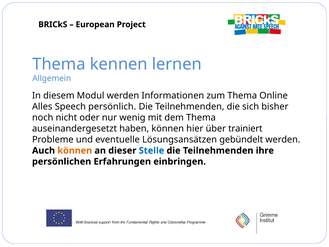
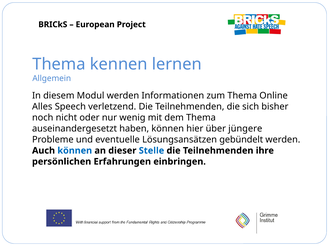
persönlich: persönlich -> verletzend (112, 107)
trainiert: trainiert -> jüngere (245, 128)
können colour: orange -> blue (75, 150)
